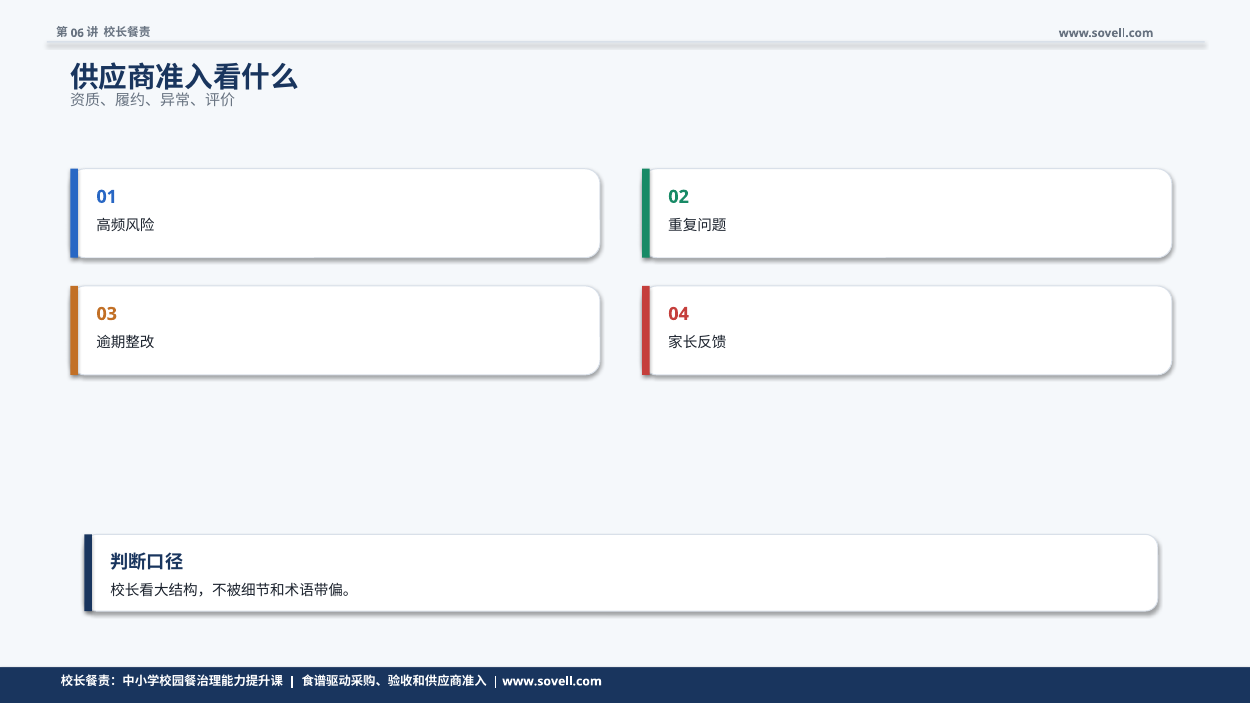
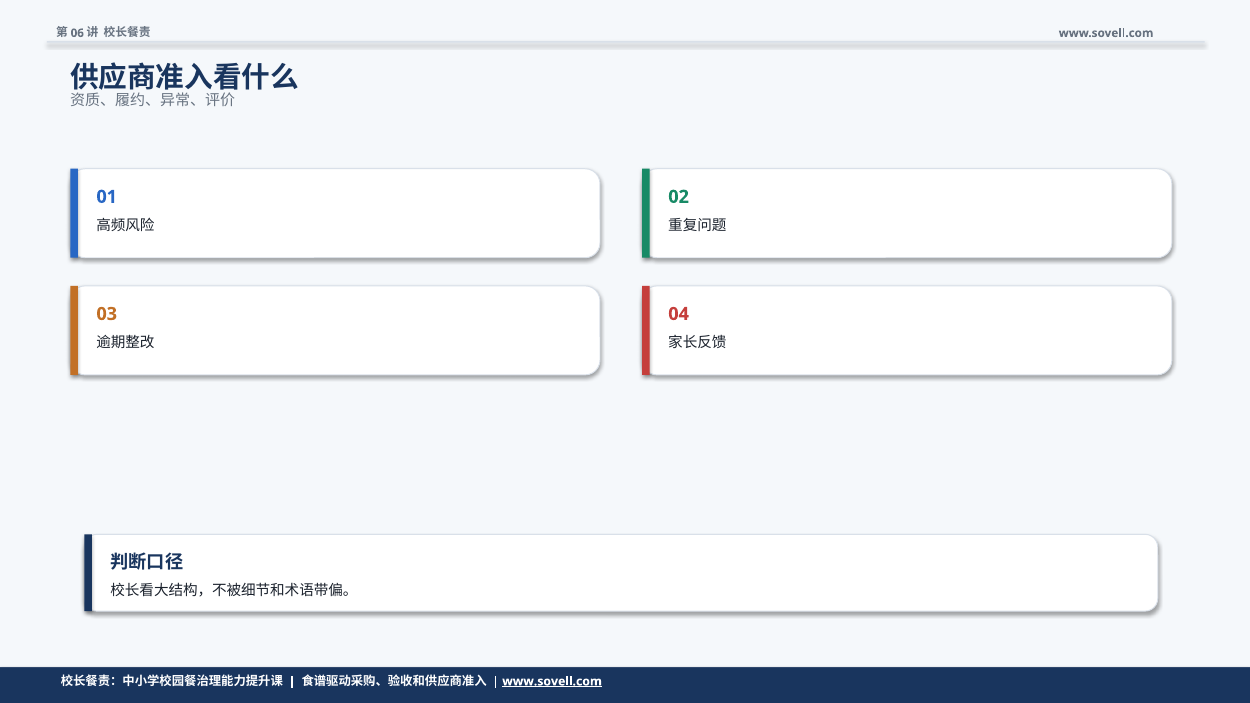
www.sovell.com underline: none -> present (552, 681)
